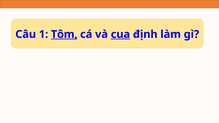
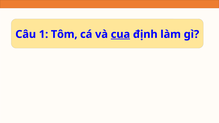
Tôm underline: present -> none (64, 34)
